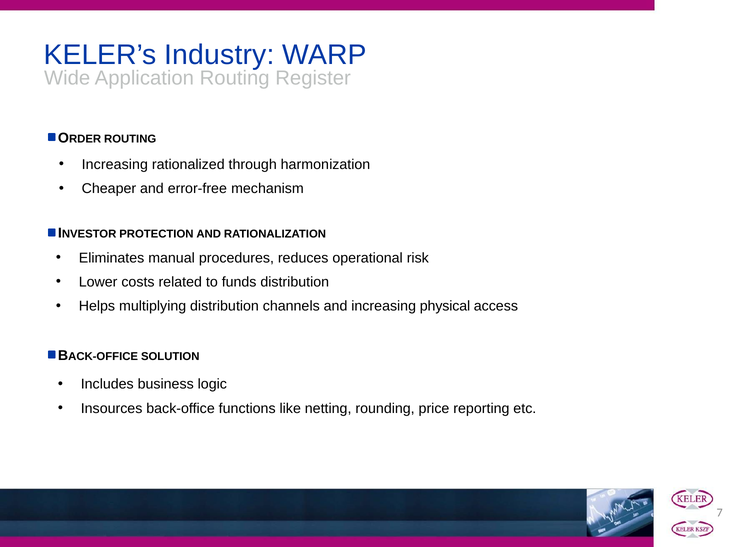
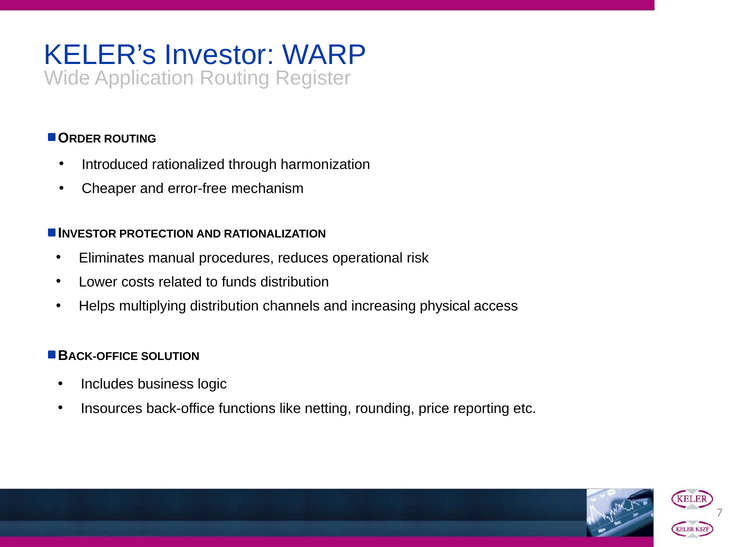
Industry: Industry -> Investor (219, 55)
Increasing: Increasing -> Introduced (115, 165)
